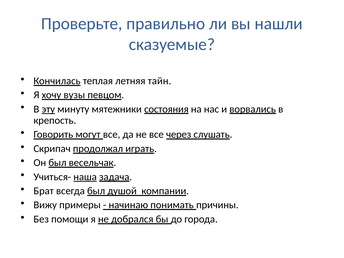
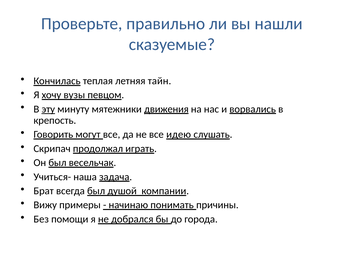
состояния: состояния -> движения (166, 109)
через: через -> идею (179, 135)
наша underline: present -> none (85, 177)
